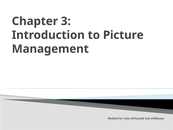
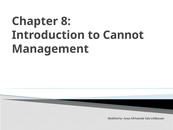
3: 3 -> 8 (66, 21)
Picture: Picture -> Cannot (123, 35)
